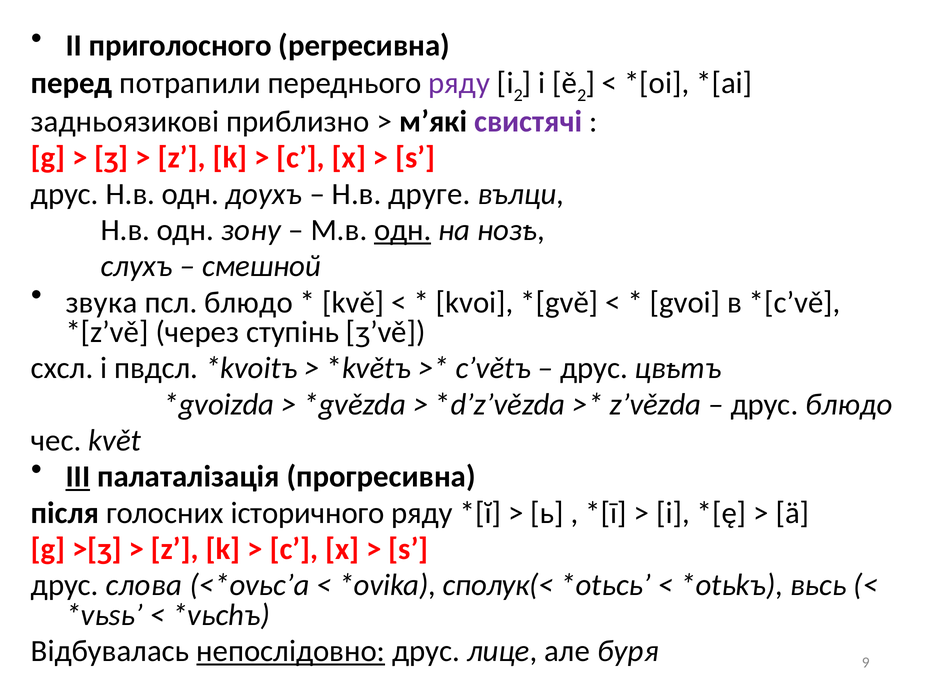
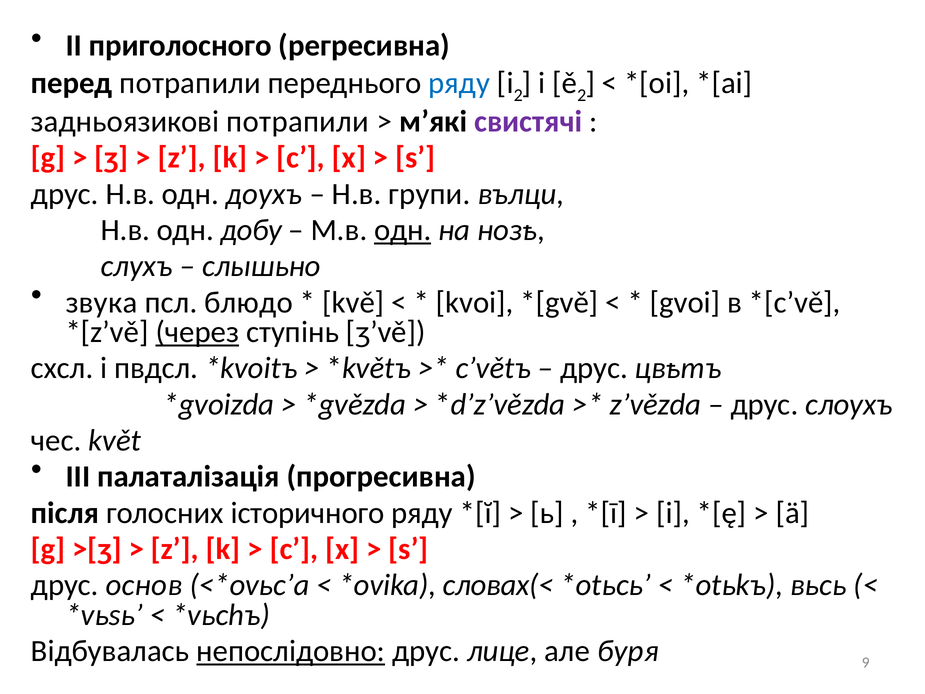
ряду colour: purple -> blue (459, 83)
задньоязикові приблизно: приблизно -> потрапили (298, 122)
друге: друге -> групи (430, 194)
зону: зону -> добу (251, 230)
смешной: смешной -> слышьно (261, 266)
через underline: none -> present (197, 332)
друс блюдо: блюдо -> слоухъ (849, 404)
ІІІ underline: present -> none (78, 477)
слова: слова -> основ (144, 585)
сполук(<: сполук(< -> словах(< (498, 585)
